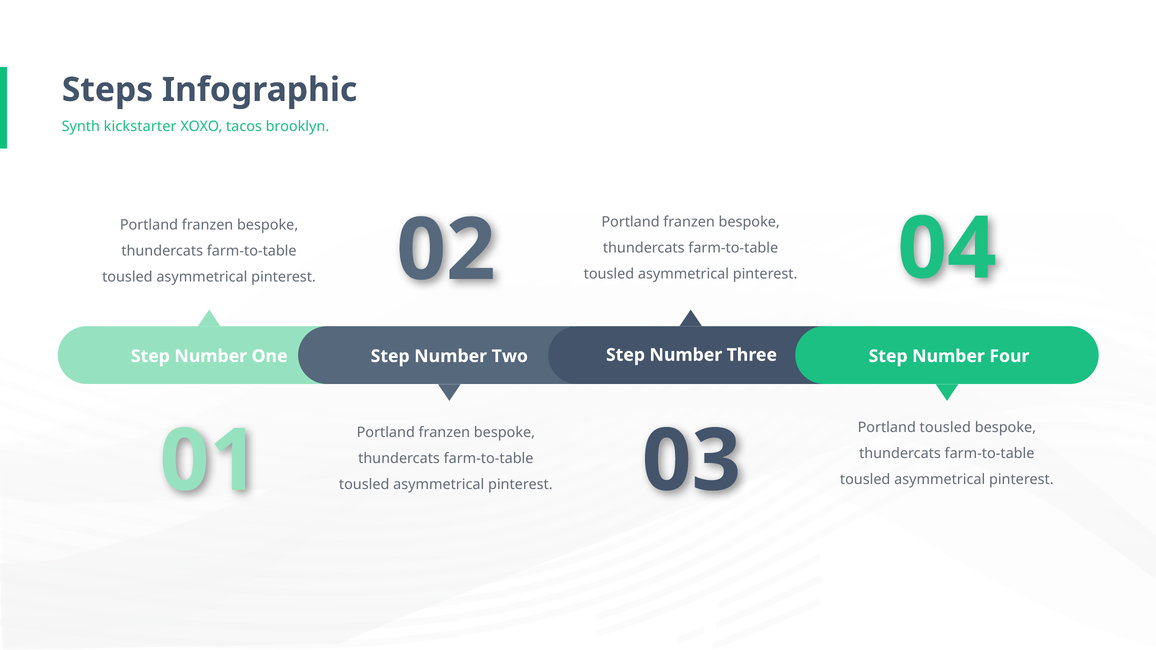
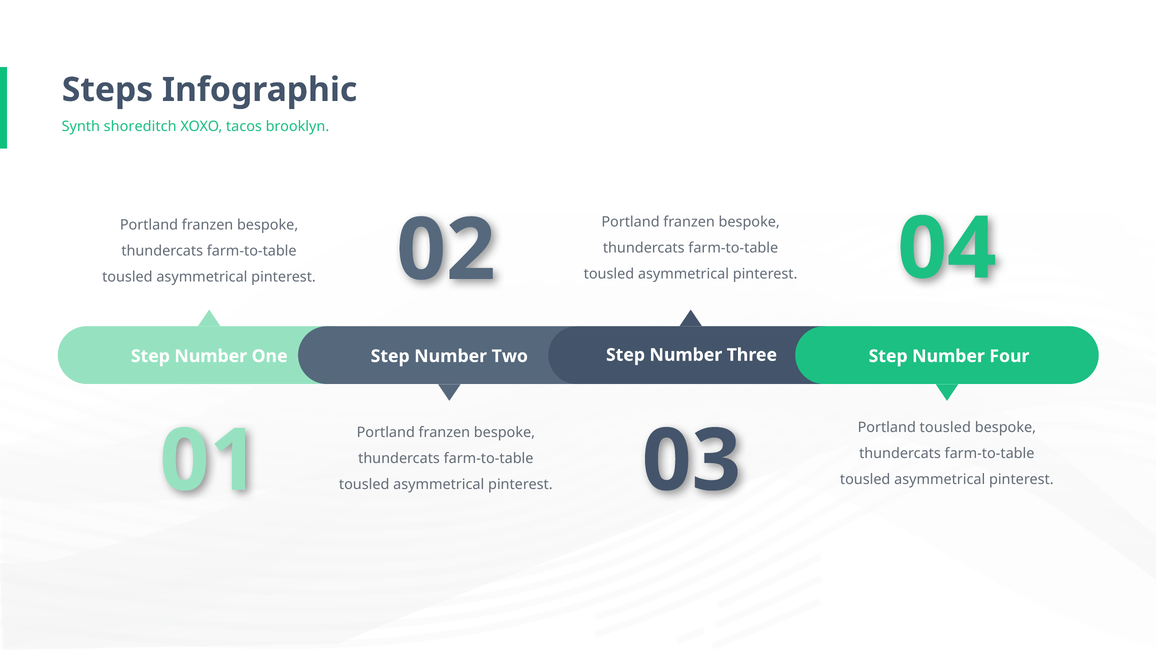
kickstarter: kickstarter -> shoreditch (140, 127)
